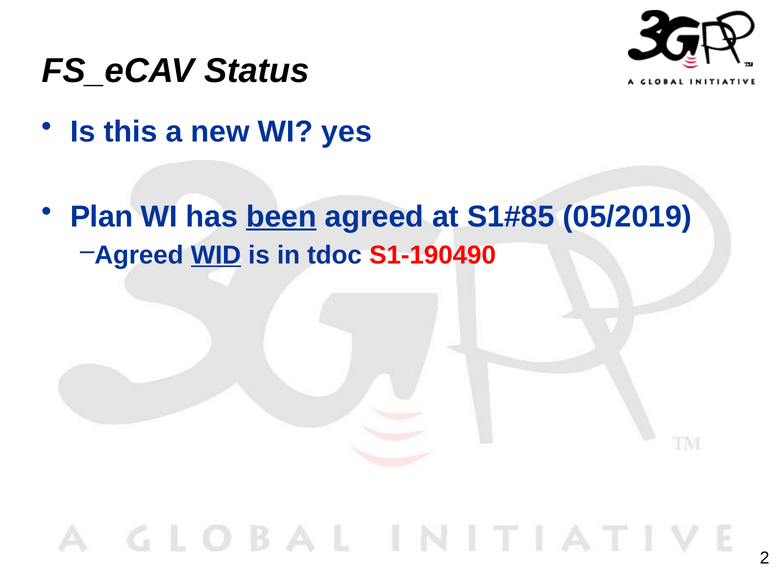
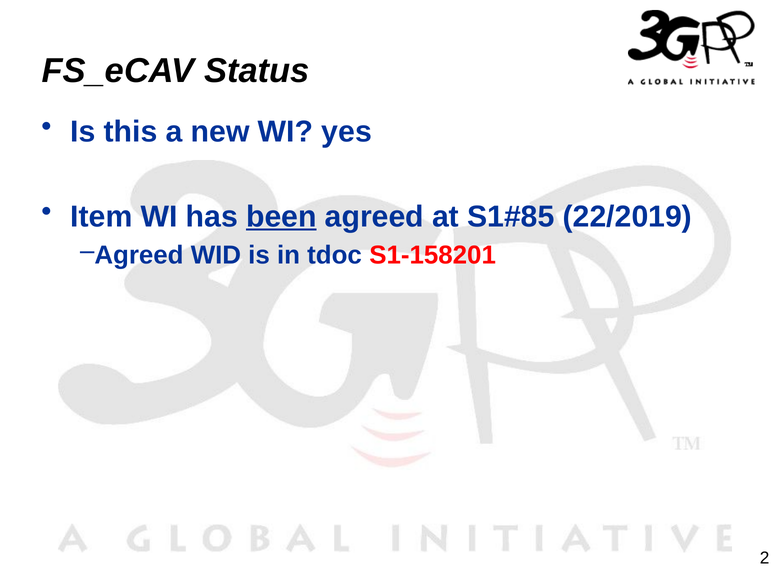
Plan: Plan -> Item (101, 216)
05/2019: 05/2019 -> 22/2019 (627, 216)
WID underline: present -> none (216, 255)
S1-190490: S1-190490 -> S1-158201 (433, 255)
